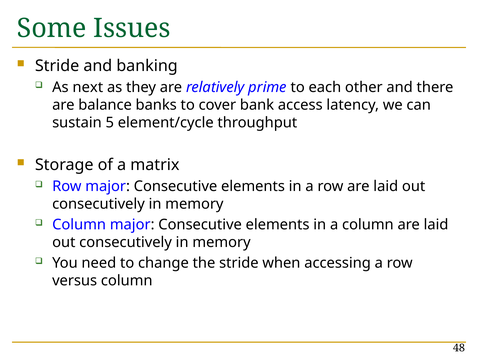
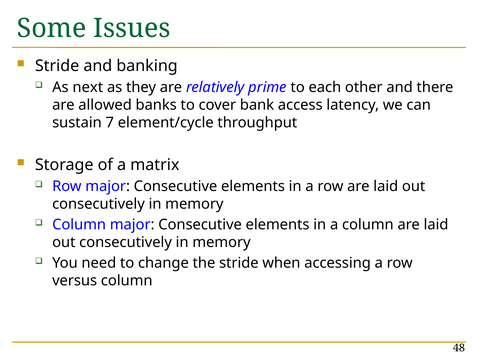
balance: balance -> allowed (105, 105)
5: 5 -> 7 (110, 122)
